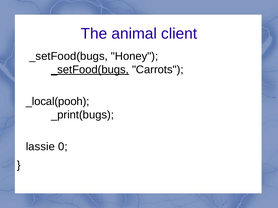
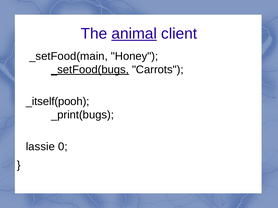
animal underline: none -> present (134, 34)
_setFood(bugs: _setFood(bugs -> _setFood(main (69, 56)
_local(pooh: _local(pooh -> _itself(pooh (58, 102)
